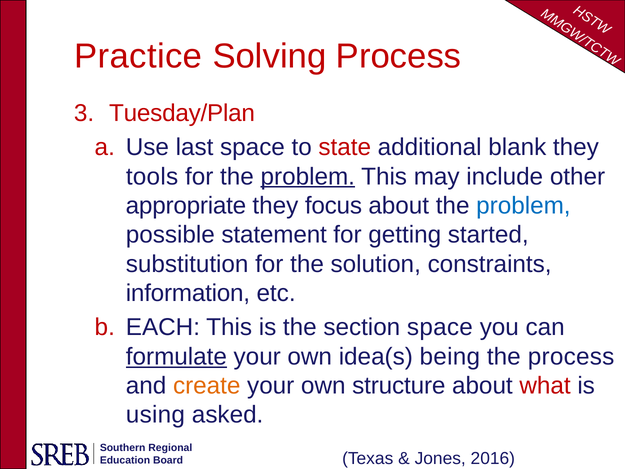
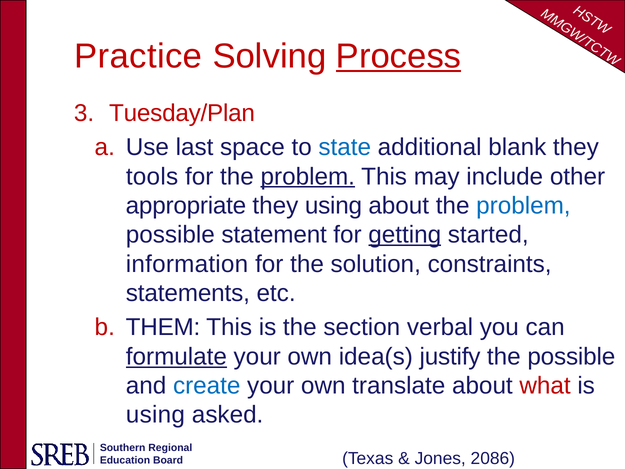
Process underline: none -> present (399, 56)
state colour: red -> blue (345, 147)
they focus: focus -> using (333, 206)
getting underline: none -> present (405, 235)
substitution: substitution -> information (187, 264)
information: information -> statements (188, 293)
EACH: EACH -> THEM (163, 327)
section space: space -> verbal (440, 327)
being: being -> justify (450, 356)
the process: process -> possible (571, 356)
create colour: orange -> blue (207, 386)
structure: structure -> translate (399, 386)
2016: 2016 -> 2086 (493, 458)
